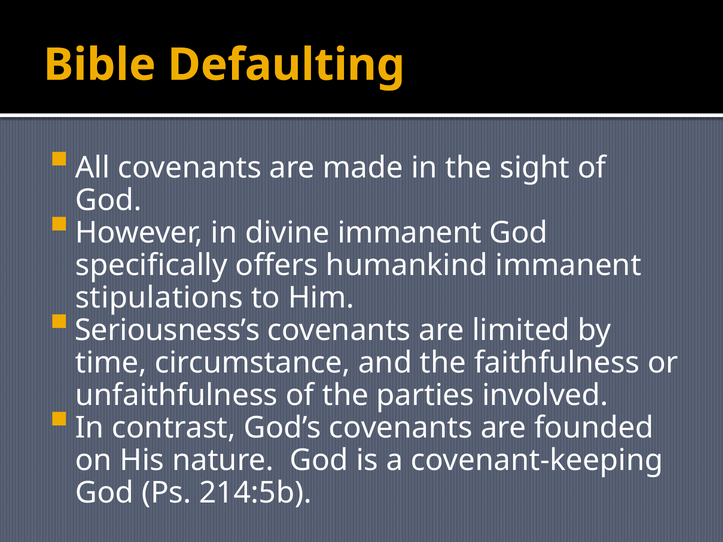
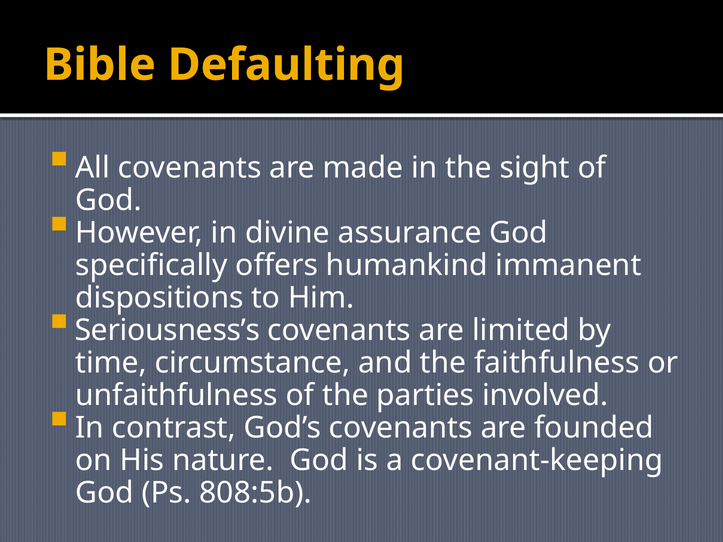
divine immanent: immanent -> assurance (410, 233)
stipulations: stipulations -> dispositions (159, 298)
214:5b: 214:5b -> 808:5b (255, 493)
